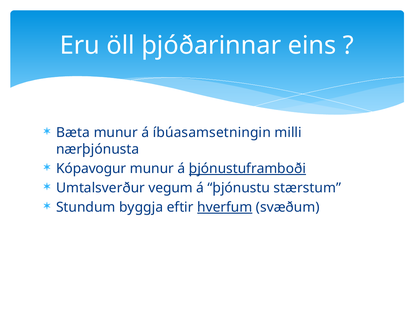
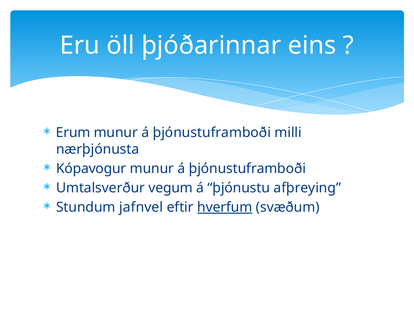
Bæta: Bæta -> Erum (73, 132)
íbúasamsetningin: íbúasamsetningin -> þjónustuframboði (212, 132)
þjónustuframboði underline: present -> none (247, 168)
stærstum: stærstum -> afþreying (307, 188)
byggja: byggja -> jafnvel (141, 207)
